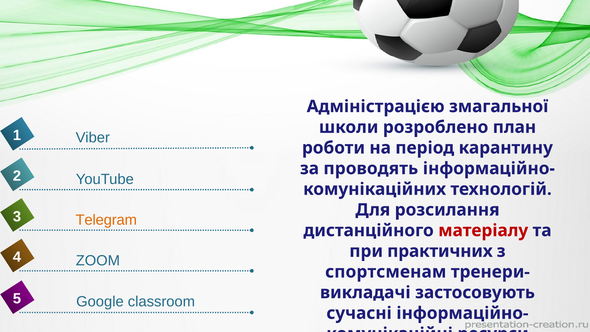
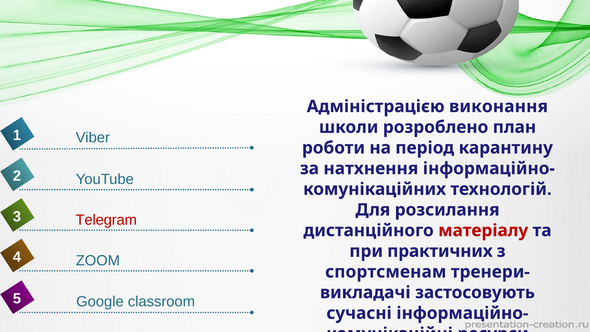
змагальної: змагальної -> виконання (499, 106)
проводять: проводять -> натхнення (371, 168)
Telegram colour: orange -> red (106, 220)
